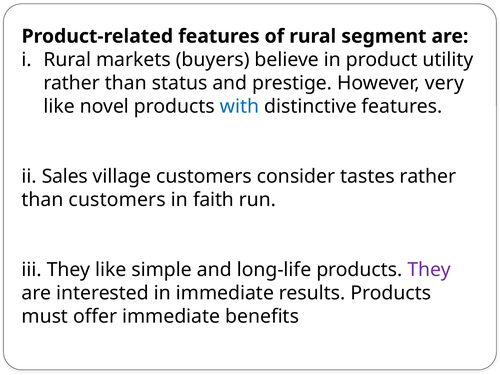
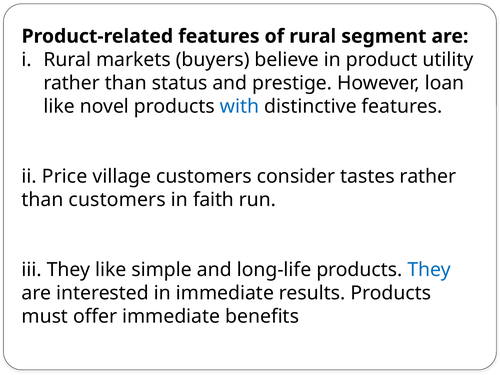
very: very -> loan (444, 83)
Sales: Sales -> Price (65, 176)
They colour: purple -> blue (429, 270)
